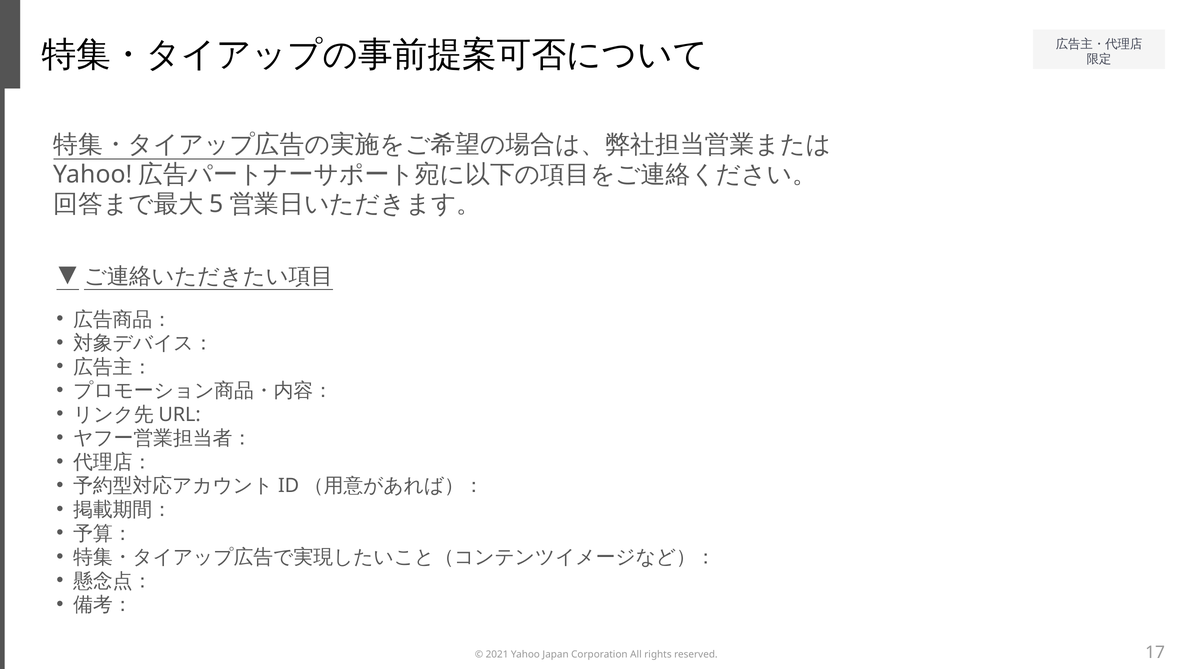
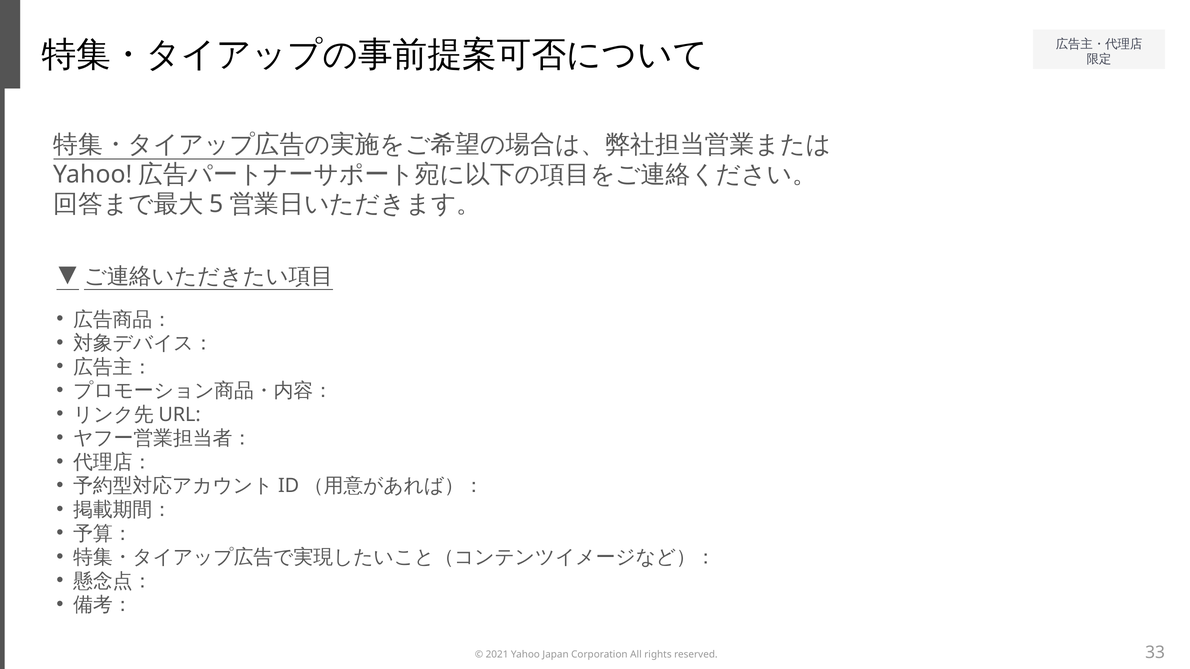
17: 17 -> 33 (1155, 653)
